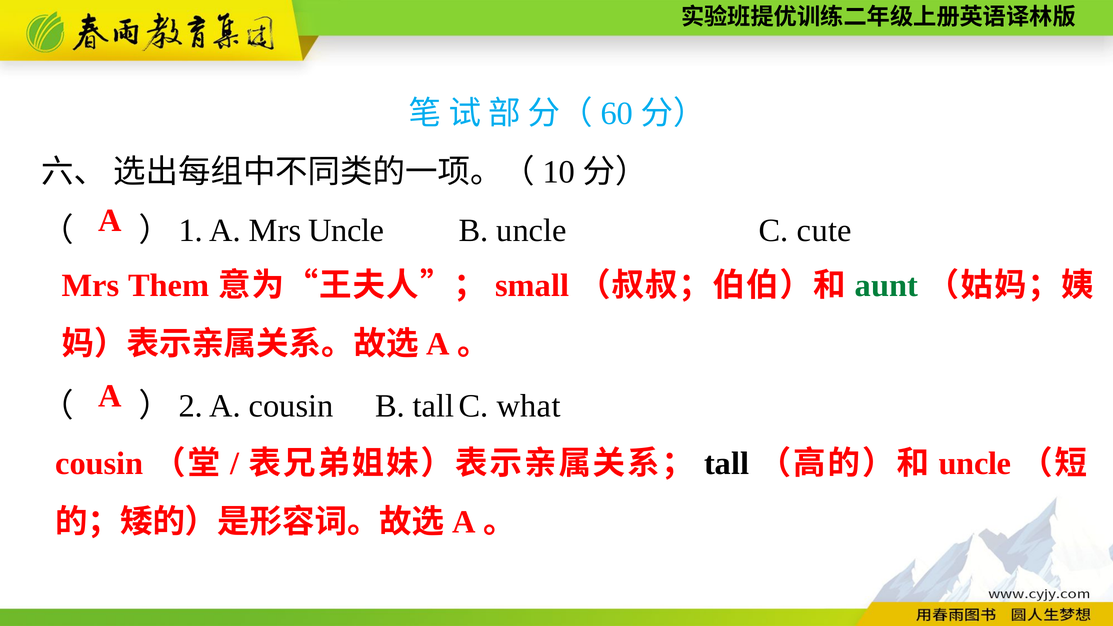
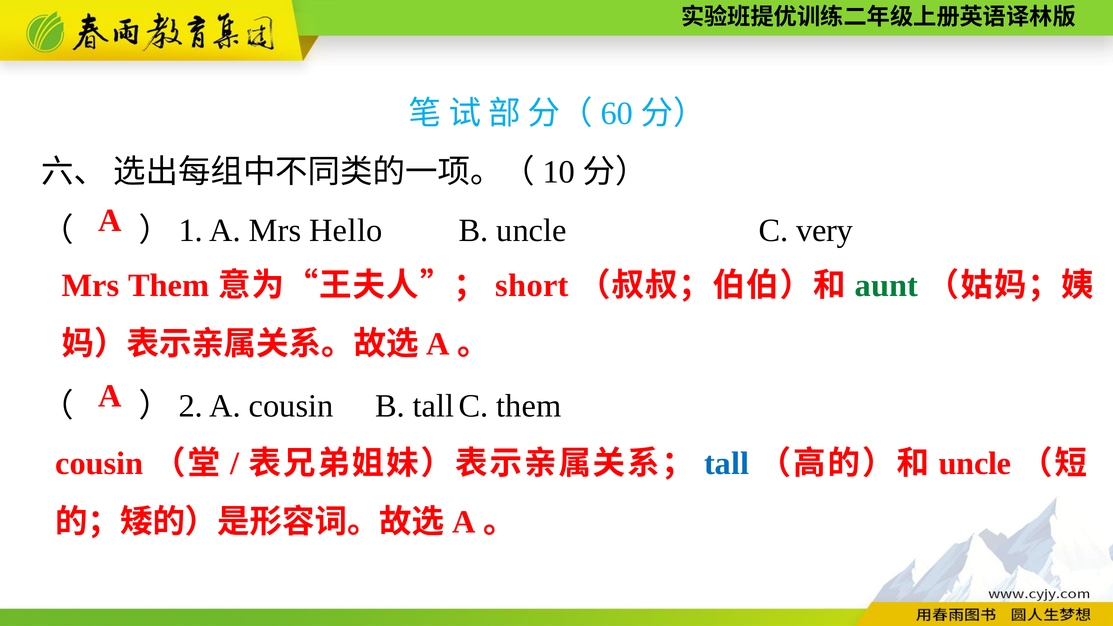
Mrs Uncle: Uncle -> Hello (346, 231)
cute: cute -> very (825, 231)
small: small -> short (532, 285)
what: what -> them (529, 406)
tall colour: black -> blue (727, 464)
